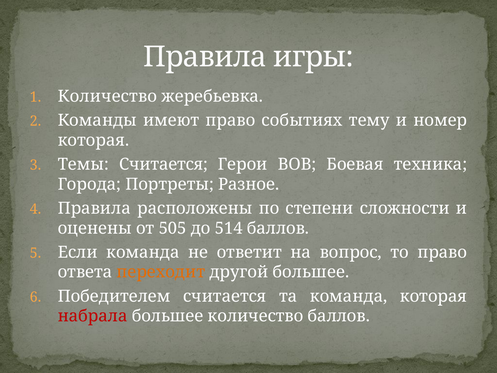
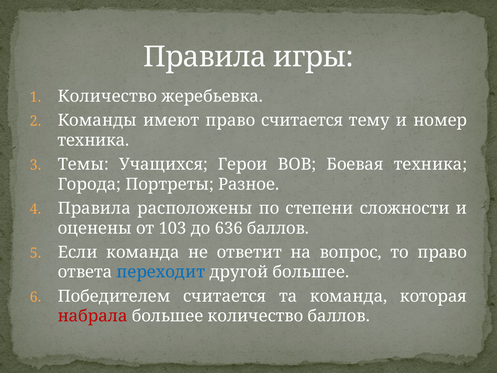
право событиях: событиях -> считается (302, 120)
которая: которая -> техника (94, 140)
Темы Считается: Считается -> Учащихся (163, 164)
505: 505 -> 103 (173, 228)
514: 514 -> 636 (229, 228)
переходит colour: orange -> blue (161, 272)
